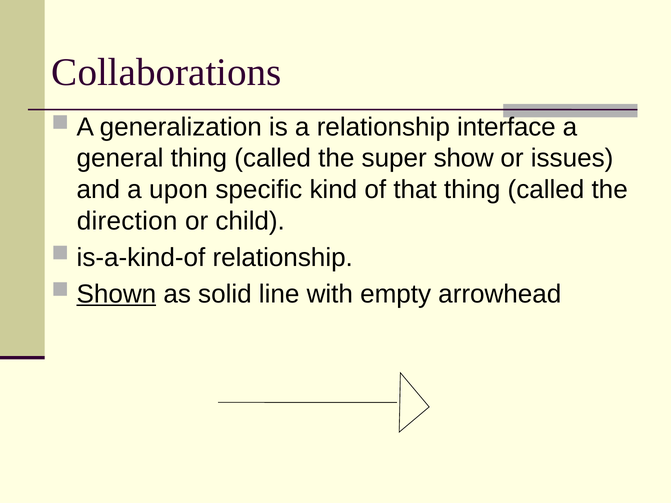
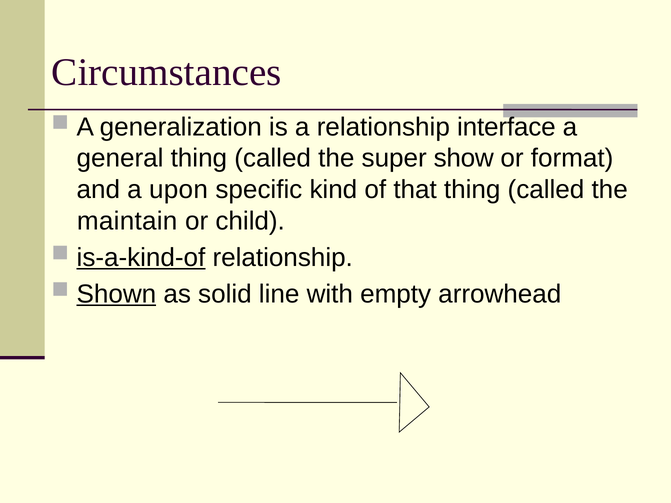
Collaborations: Collaborations -> Circumstances (167, 73)
issues: issues -> format (572, 158)
direction: direction -> maintain (127, 221)
is-a-kind-of underline: none -> present (141, 258)
